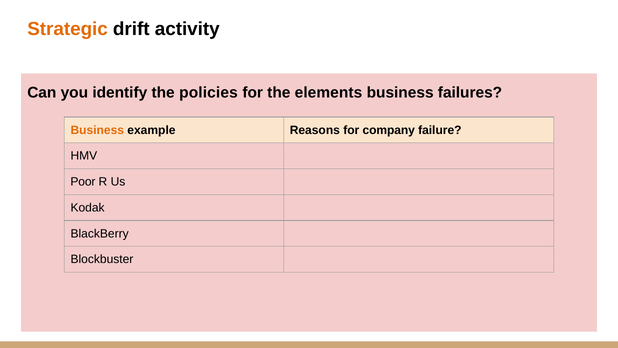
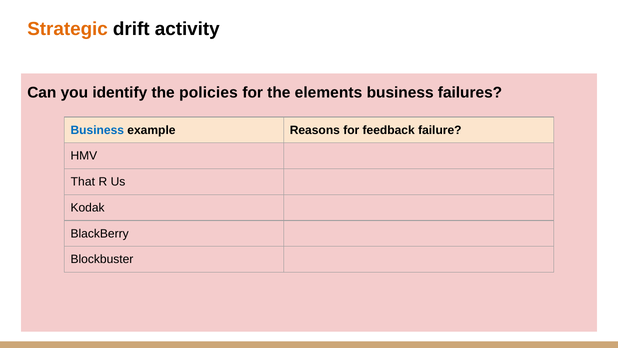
Business colour: orange -> blue (97, 130)
company: company -> feedback (389, 130)
Poor: Poor -> That (83, 182)
